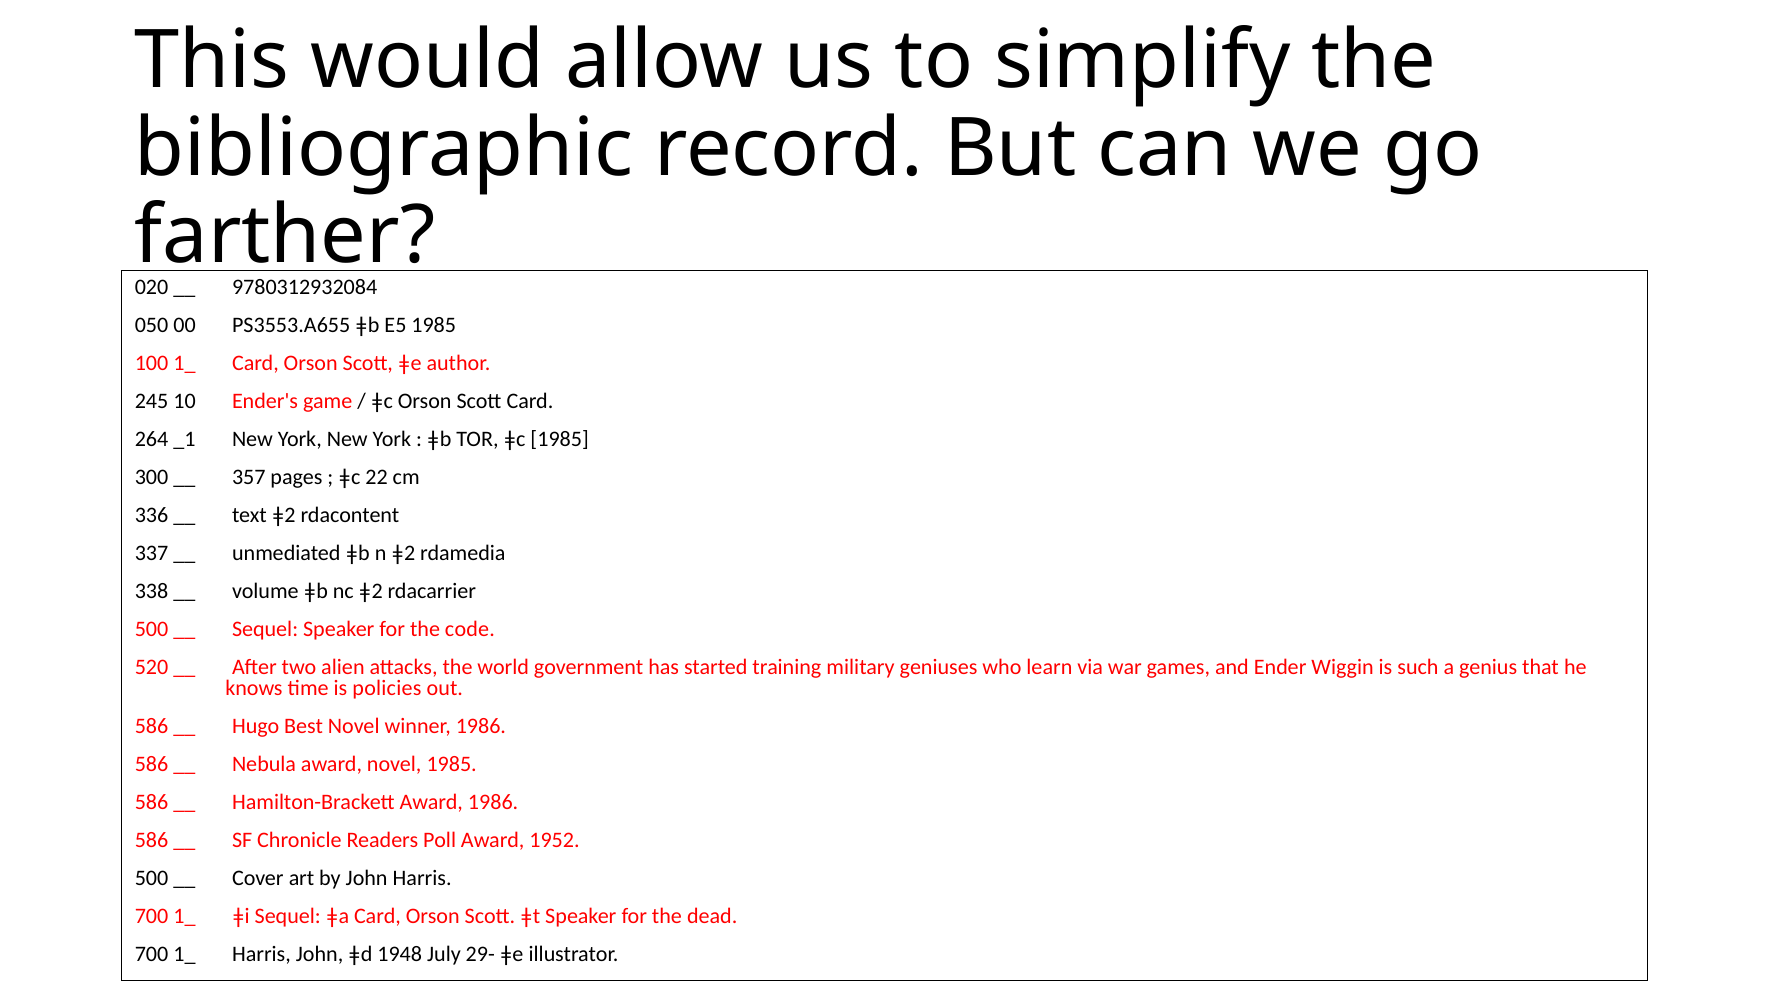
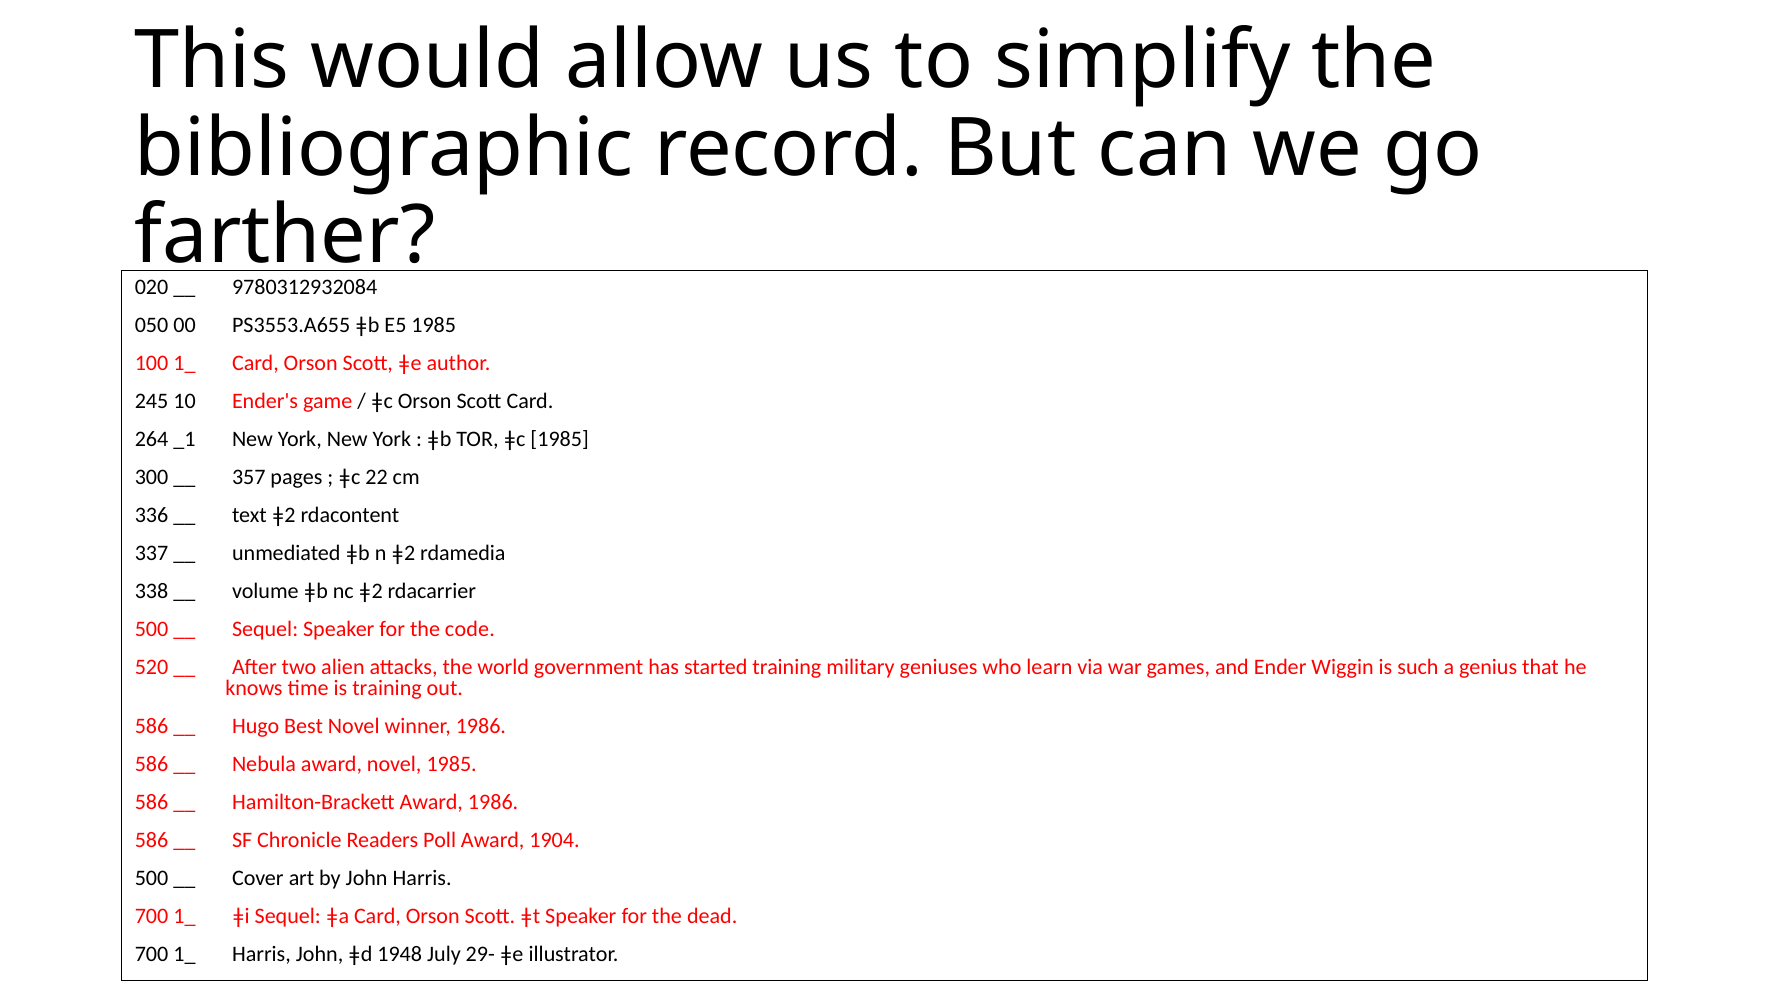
is policies: policies -> training (387, 688)
1952: 1952 -> 1904 (555, 841)
